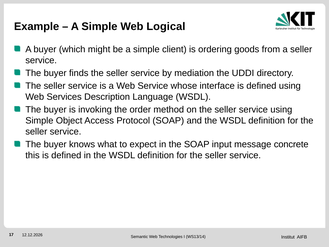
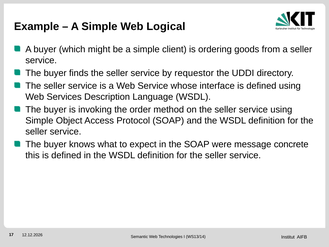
mediation: mediation -> requestor (194, 73)
input: input -> were (222, 144)
